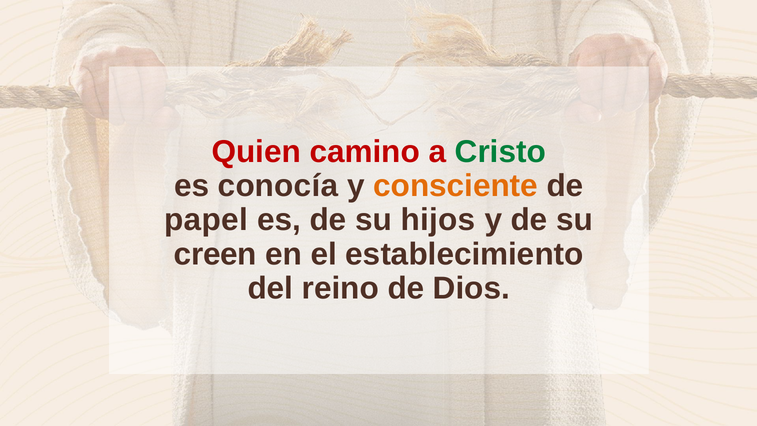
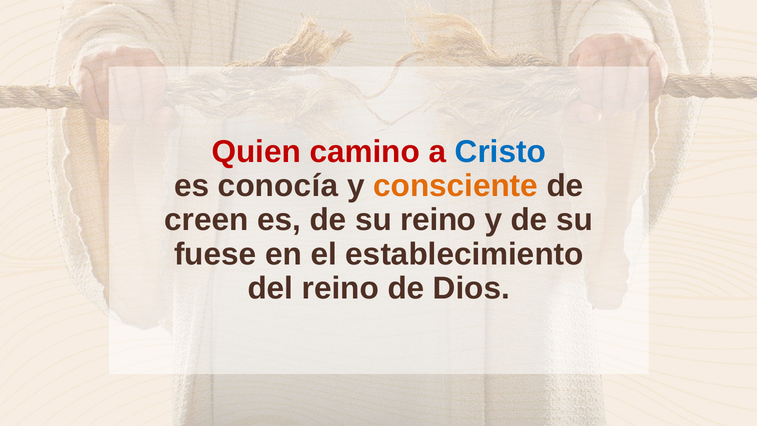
Cristo colour: green -> blue (500, 152)
papel: papel -> creen (206, 220)
su hijos: hijos -> reino (438, 220)
creen: creen -> fuese (215, 254)
